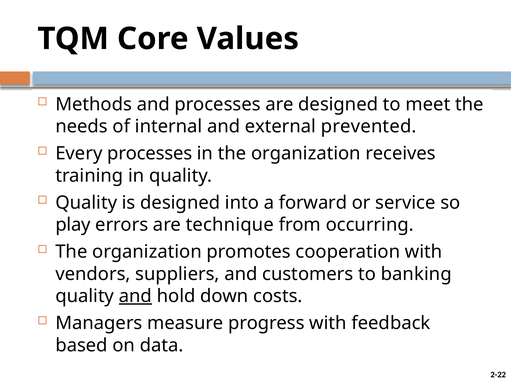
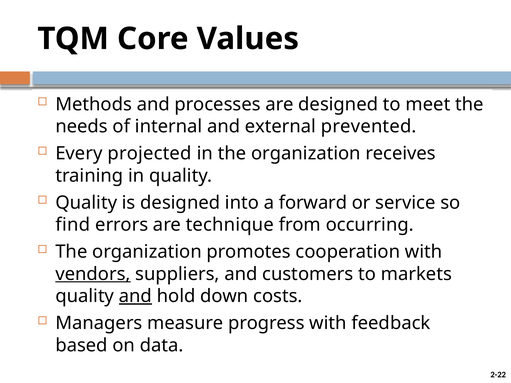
Every processes: processes -> projected (150, 154)
play: play -> find (73, 225)
vendors underline: none -> present (93, 274)
banking: banking -> markets (416, 274)
